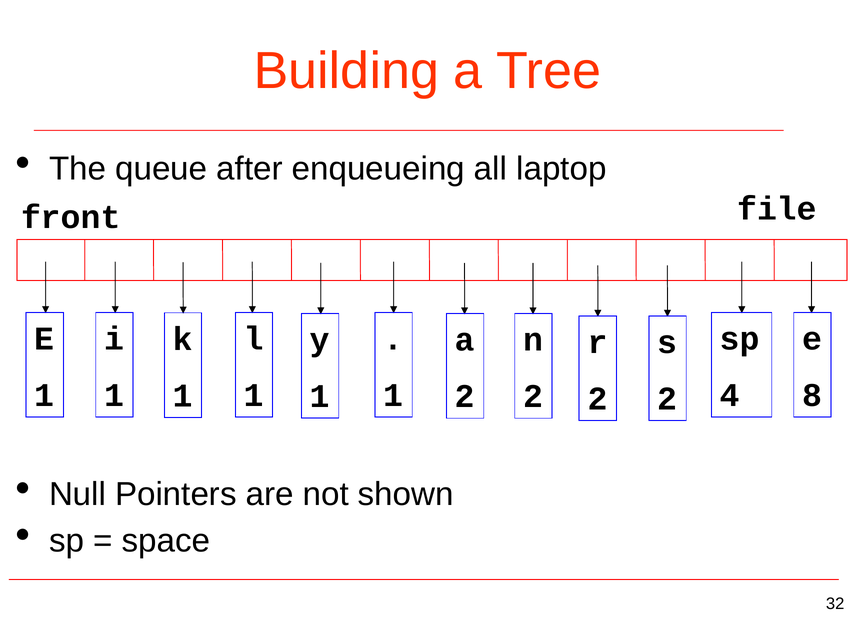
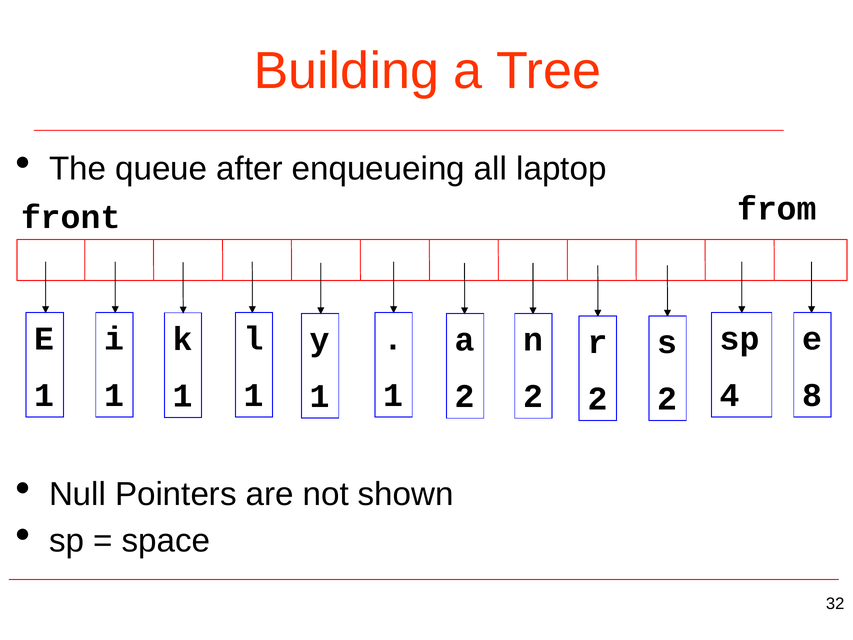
file: file -> from (777, 209)
